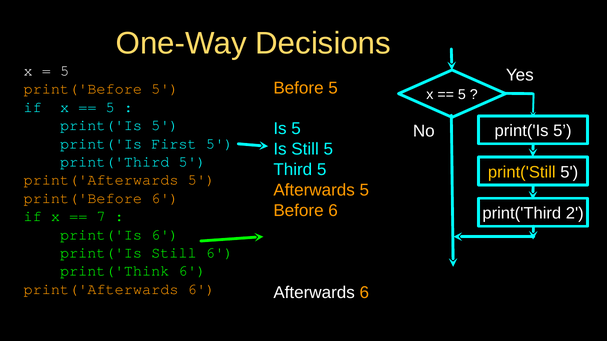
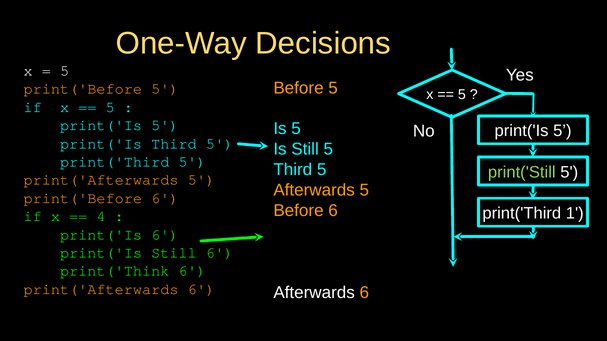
print('Is First: First -> Third (174, 144)
print('Still colour: yellow -> light green (522, 172)
2: 2 -> 1 (575, 214)
7: 7 -> 4 (101, 217)
